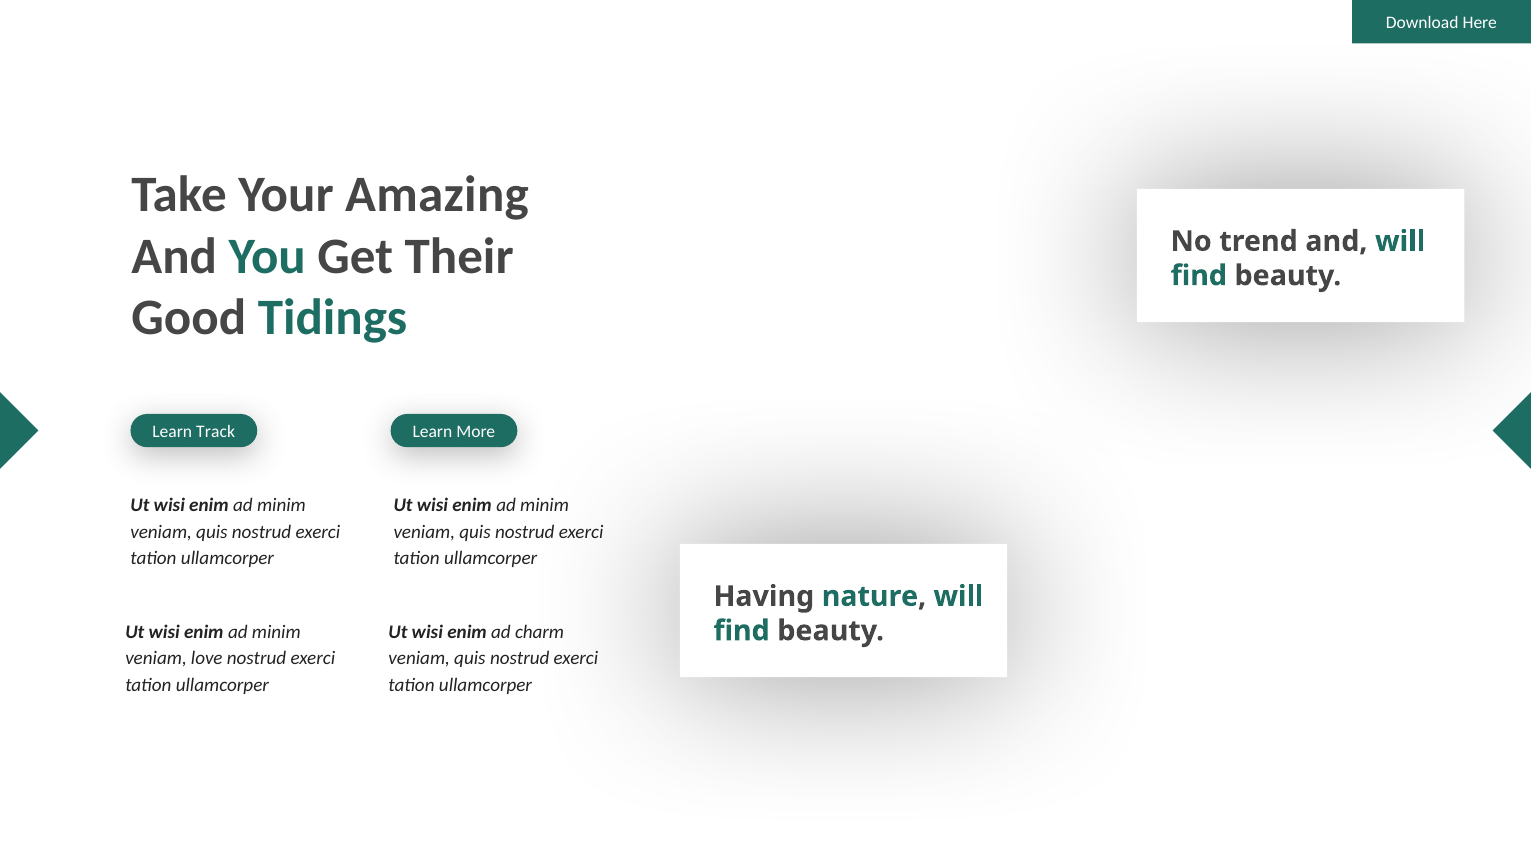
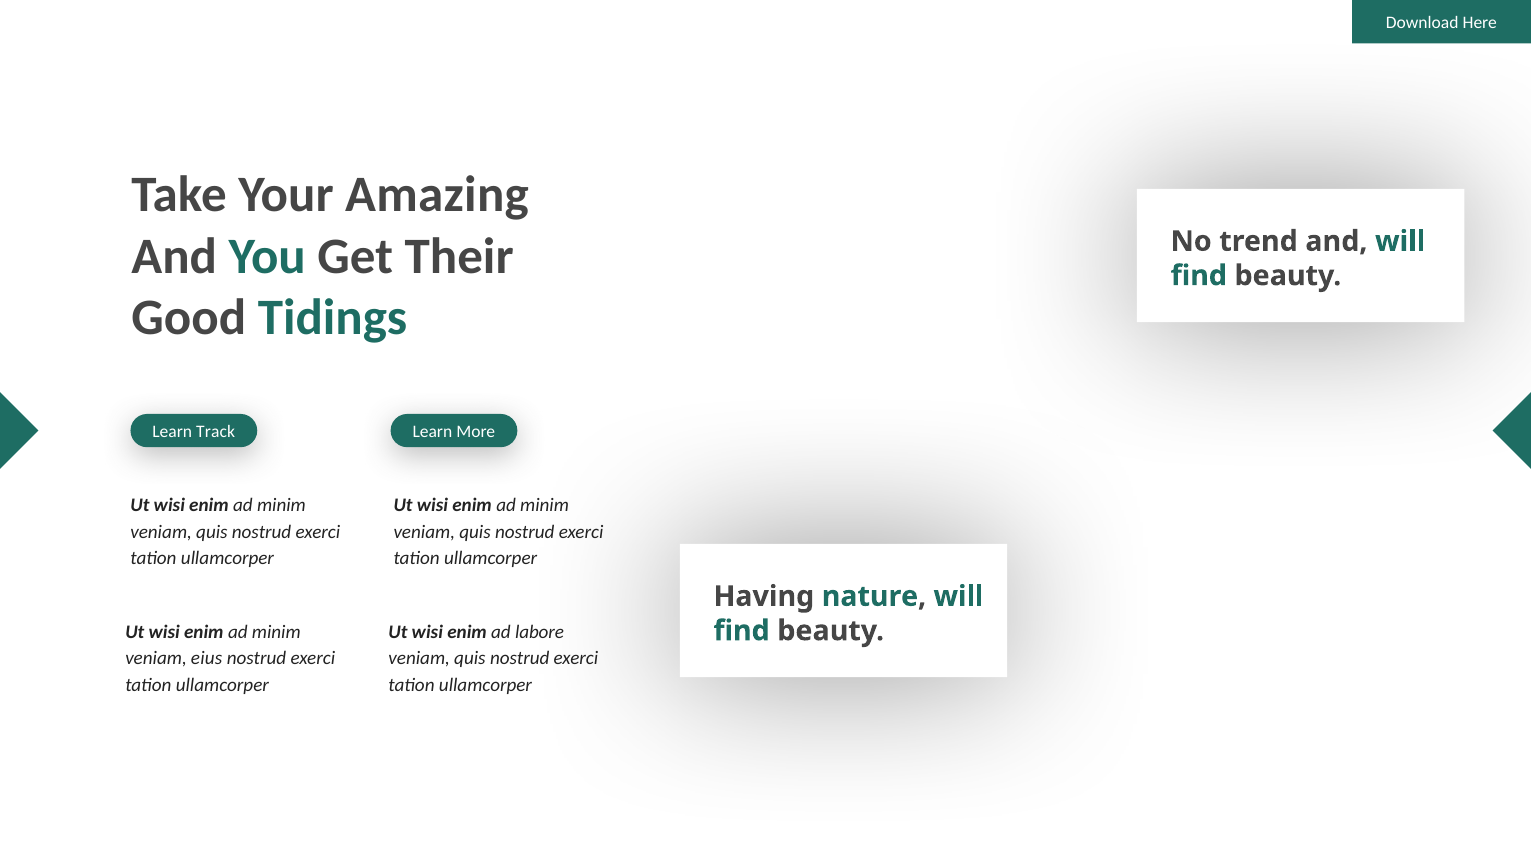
charm: charm -> labore (540, 633)
love: love -> eius (207, 659)
